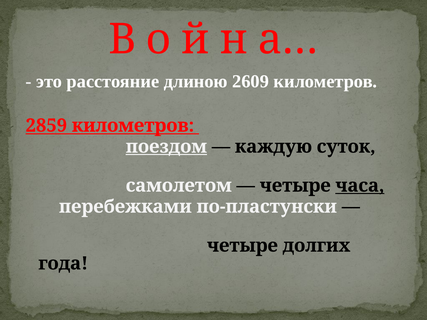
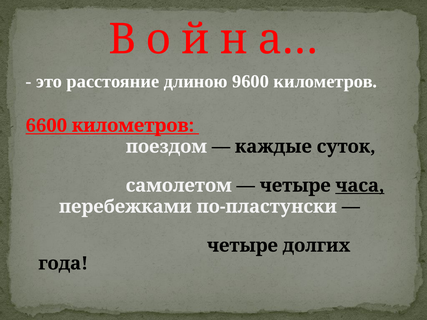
2609: 2609 -> 9600 (251, 81)
2859: 2859 -> 6600 (46, 126)
поездом underline: present -> none (166, 147)
каждую: каждую -> каждые (273, 147)
